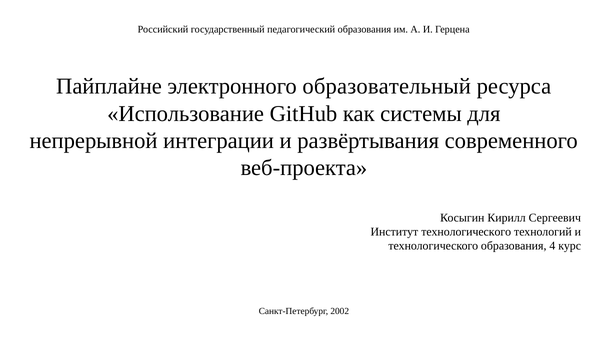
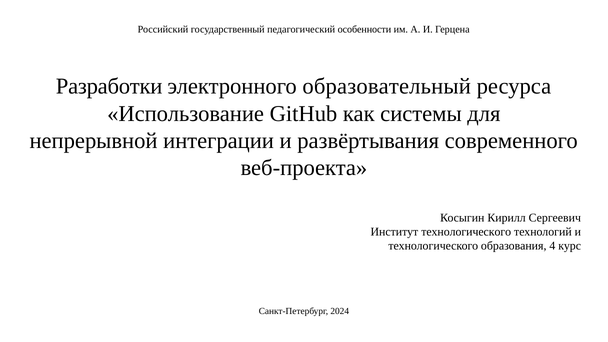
педагогический образования: образования -> особенности (364, 29)
Пайплайне: Пайплайне -> Разработки (109, 86)
2002: 2002 -> 2024 (340, 311)
